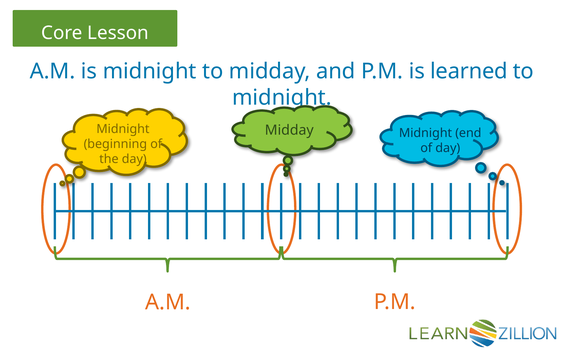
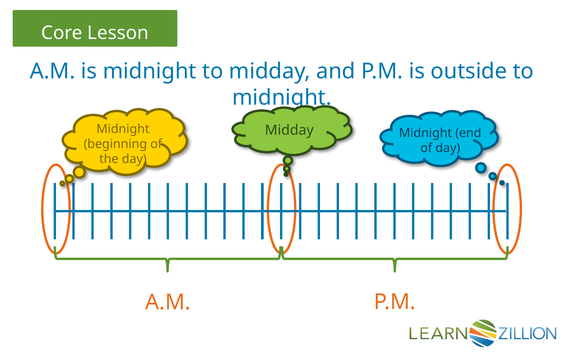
learned: learned -> outside (469, 71)
